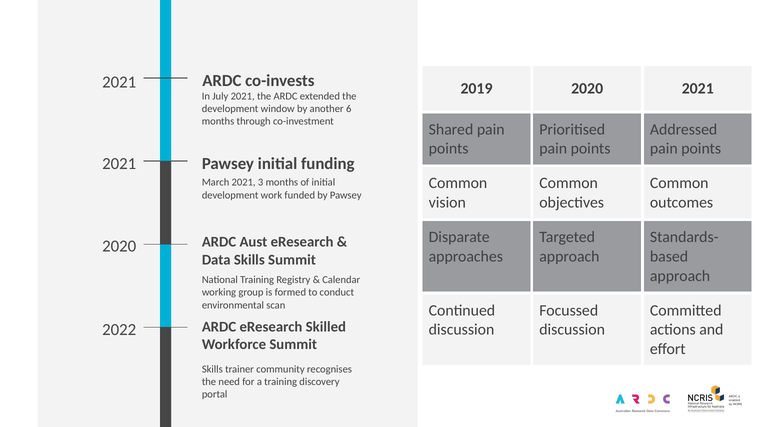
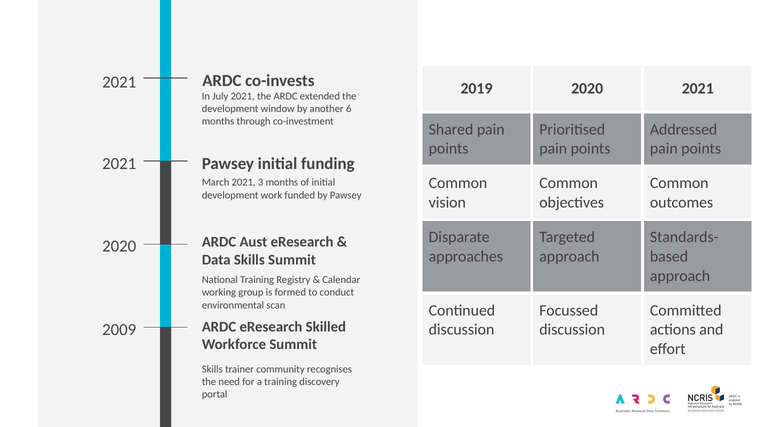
2022: 2022 -> 2009 (119, 330)
